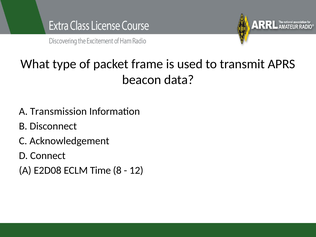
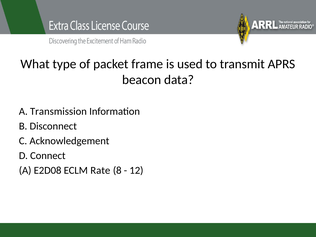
Time: Time -> Rate (100, 170)
